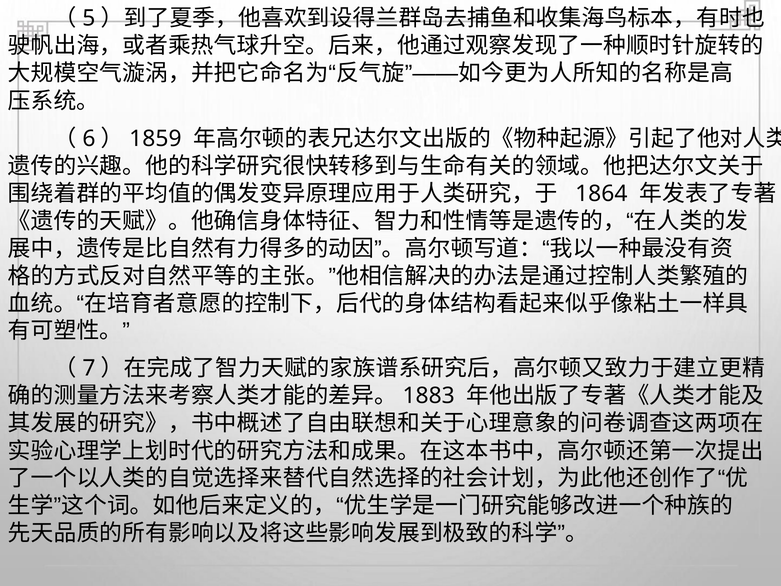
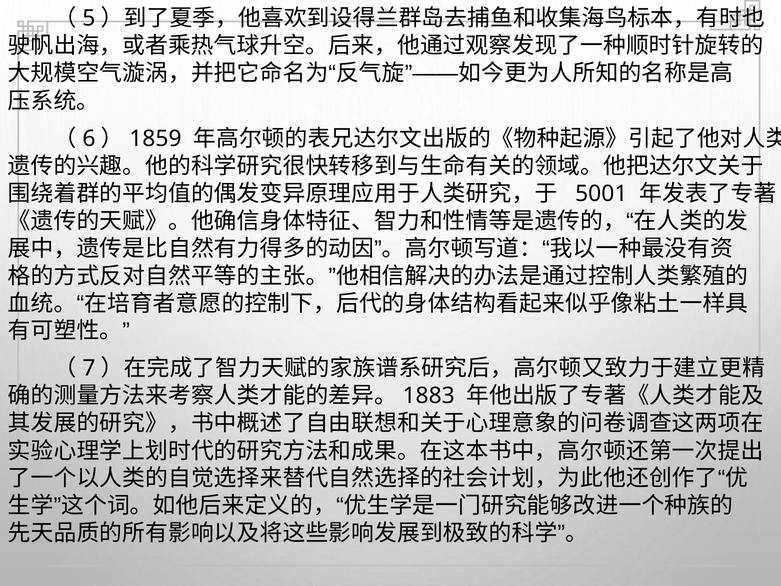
1864: 1864 -> 5001 (601, 193)
